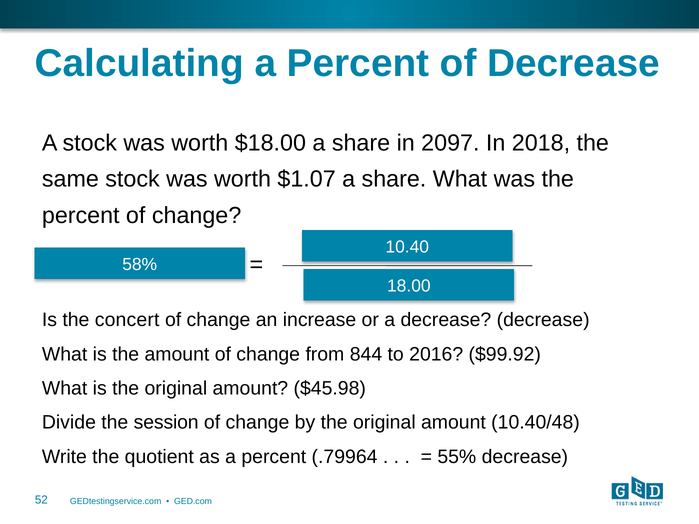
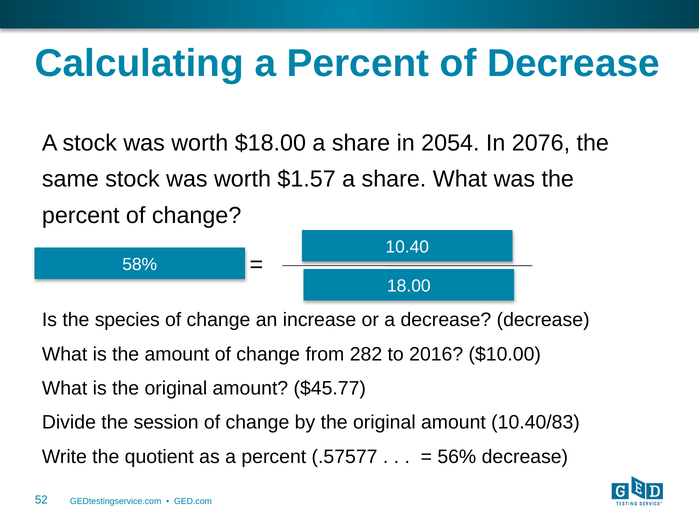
2097: 2097 -> 2054 (450, 143)
2018: 2018 -> 2076 (541, 143)
$1.07: $1.07 -> $1.57 (307, 179)
concert: concert -> species (127, 320)
844: 844 -> 282 (366, 354)
$99.92: $99.92 -> $10.00 (505, 354)
$45.98: $45.98 -> $45.77 (330, 388)
10.40/48: 10.40/48 -> 10.40/83 (536, 423)
.79964: .79964 -> .57577 (345, 457)
55%: 55% -> 56% (457, 457)
